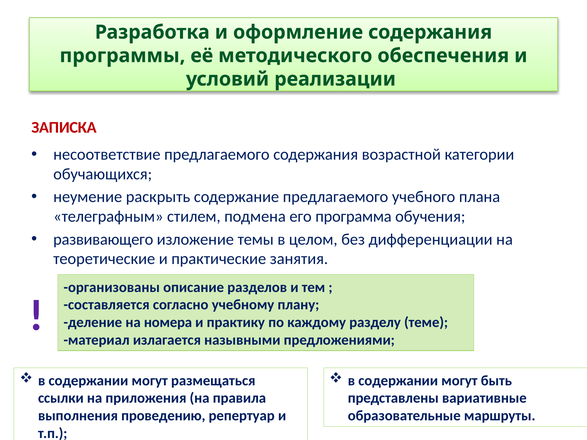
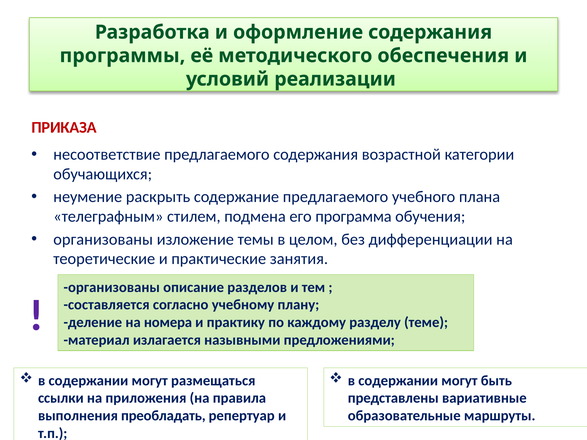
ЗАПИСКА: ЗАПИСКА -> ПРИКАЗА (64, 128)
развивающего: развивающего -> организованы (103, 239)
проведению: проведению -> преобладать (163, 416)
